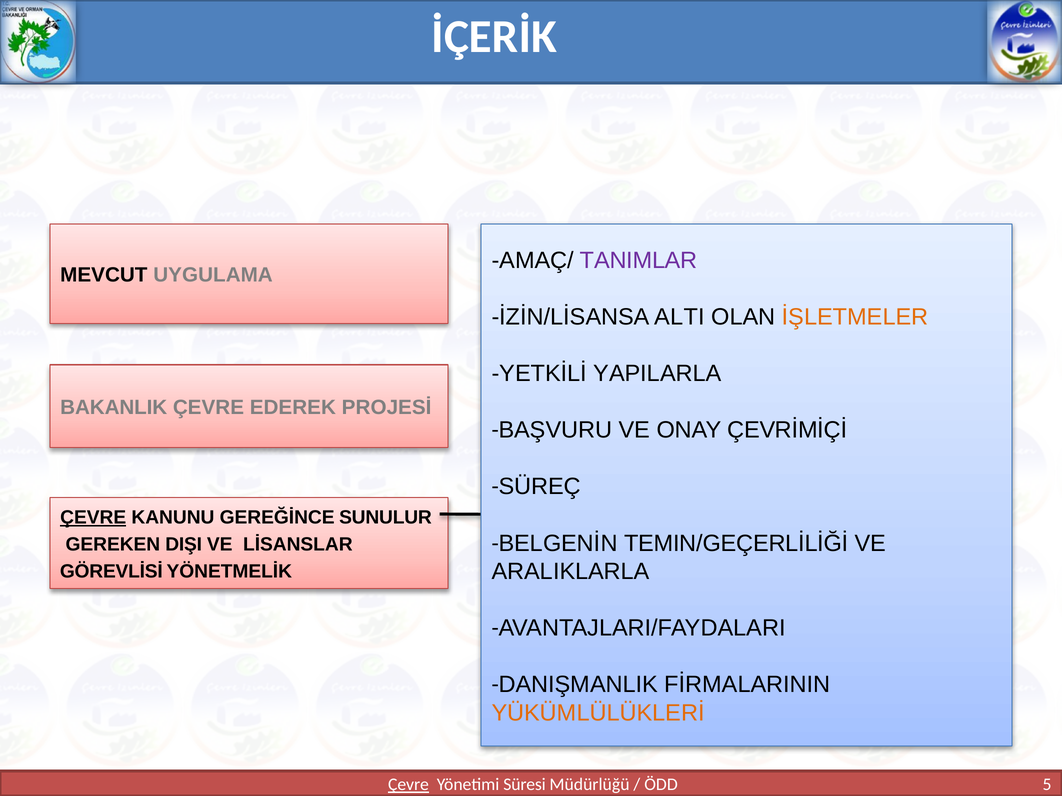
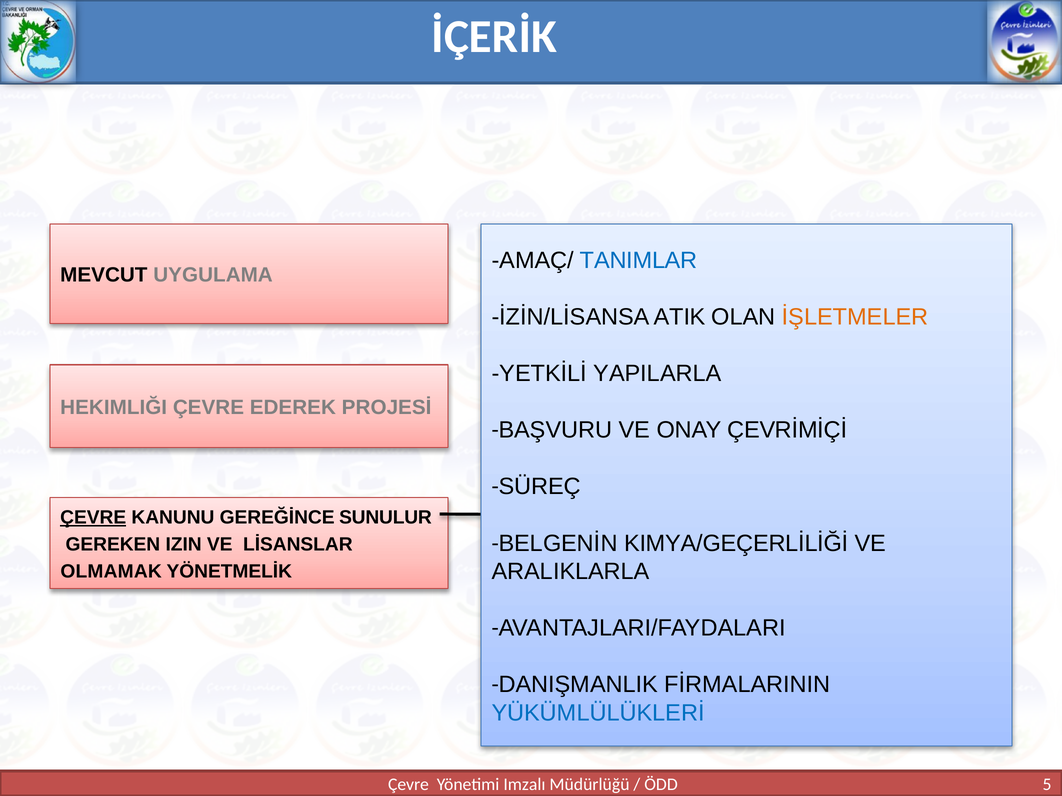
TANIMLAR colour: purple -> blue (639, 261)
ALTI: ALTI -> ATIK (680, 317)
BAKANLIK: BAKANLIK -> HEKIMLIĞI (114, 408)
TEMIN/GEÇERLİLİĞİ: TEMIN/GEÇERLİLİĞİ -> KIMYA/GEÇERLİLİĞİ (736, 544)
DIŞI: DIŞI -> IZIN (184, 545)
GÖREVLİSİ: GÖREVLİSİ -> OLMAMAK (111, 572)
YÜKÜMLÜLÜKLERİ colour: orange -> blue (598, 713)
Çevre underline: present -> none (408, 785)
Süresi: Süresi -> Imzalı (524, 785)
